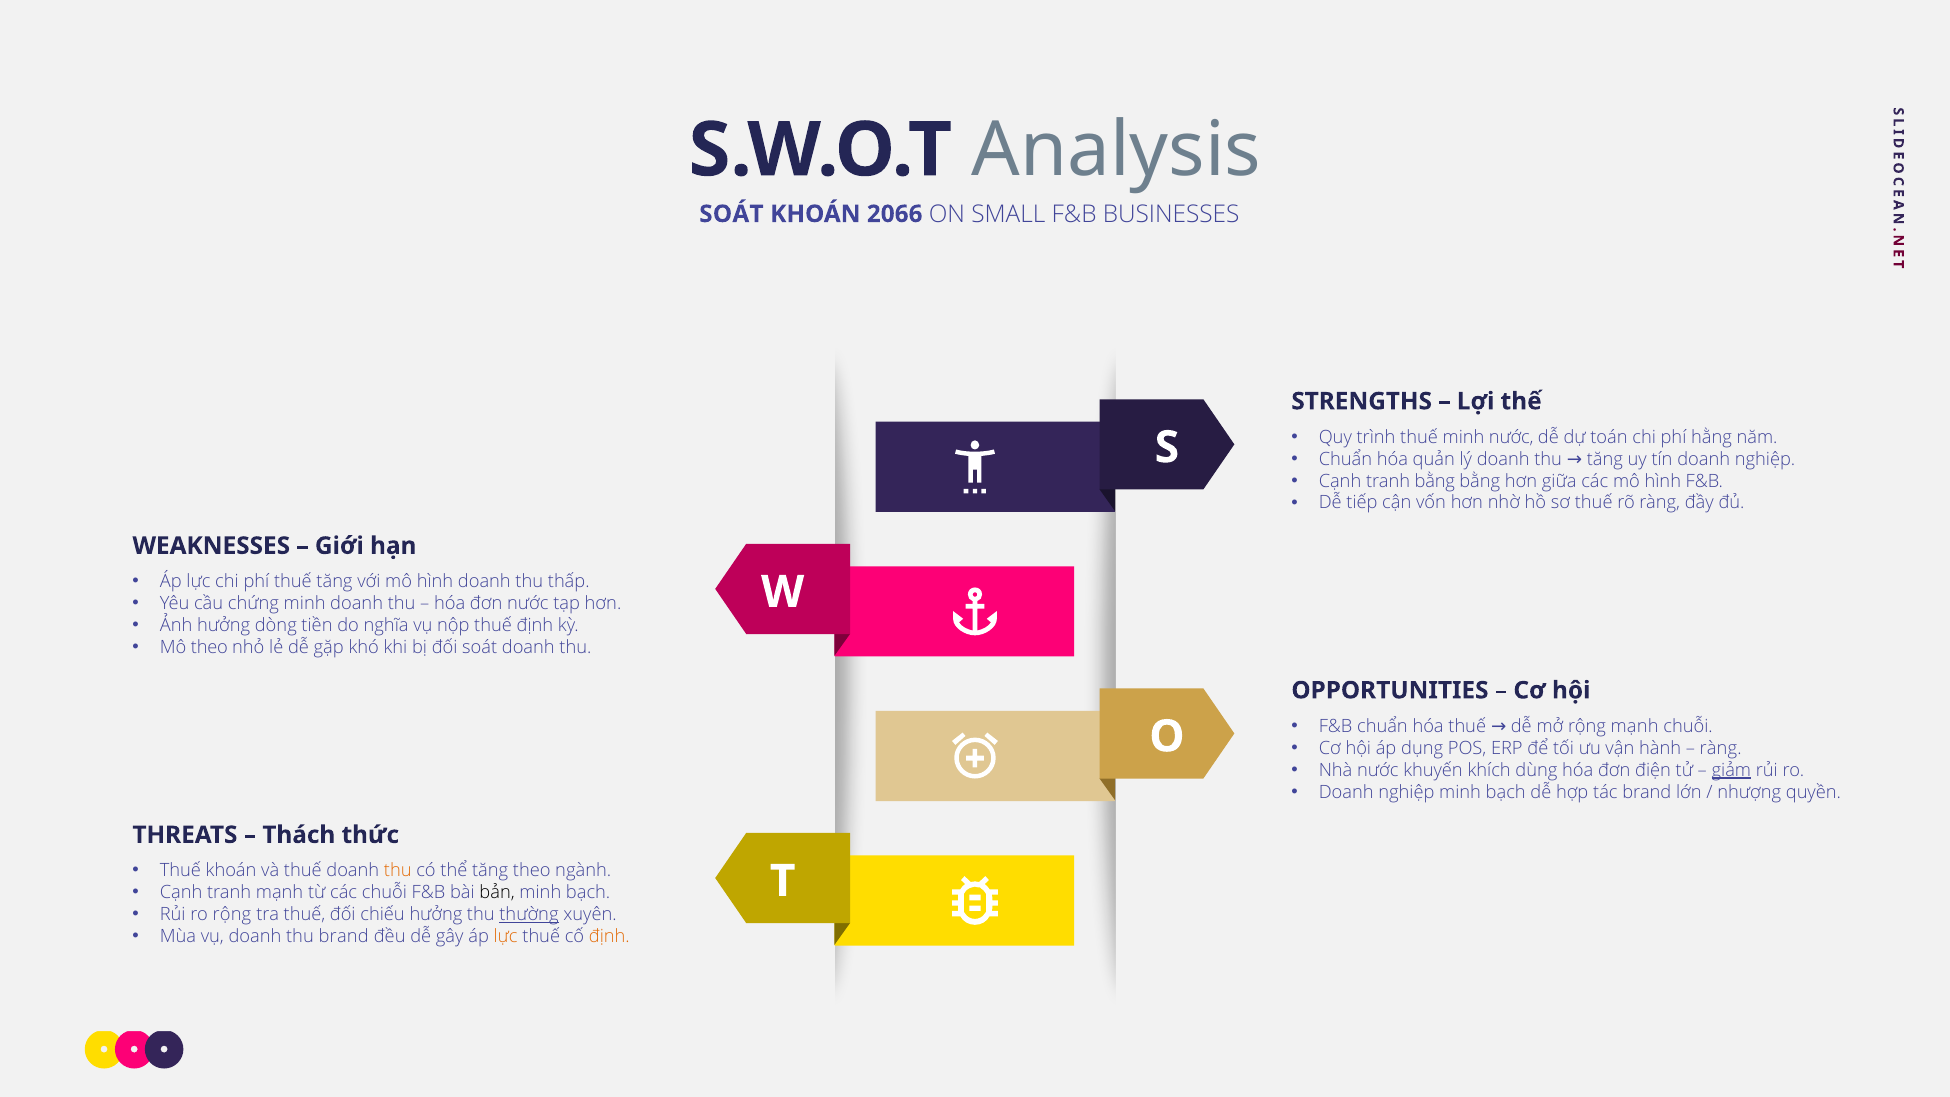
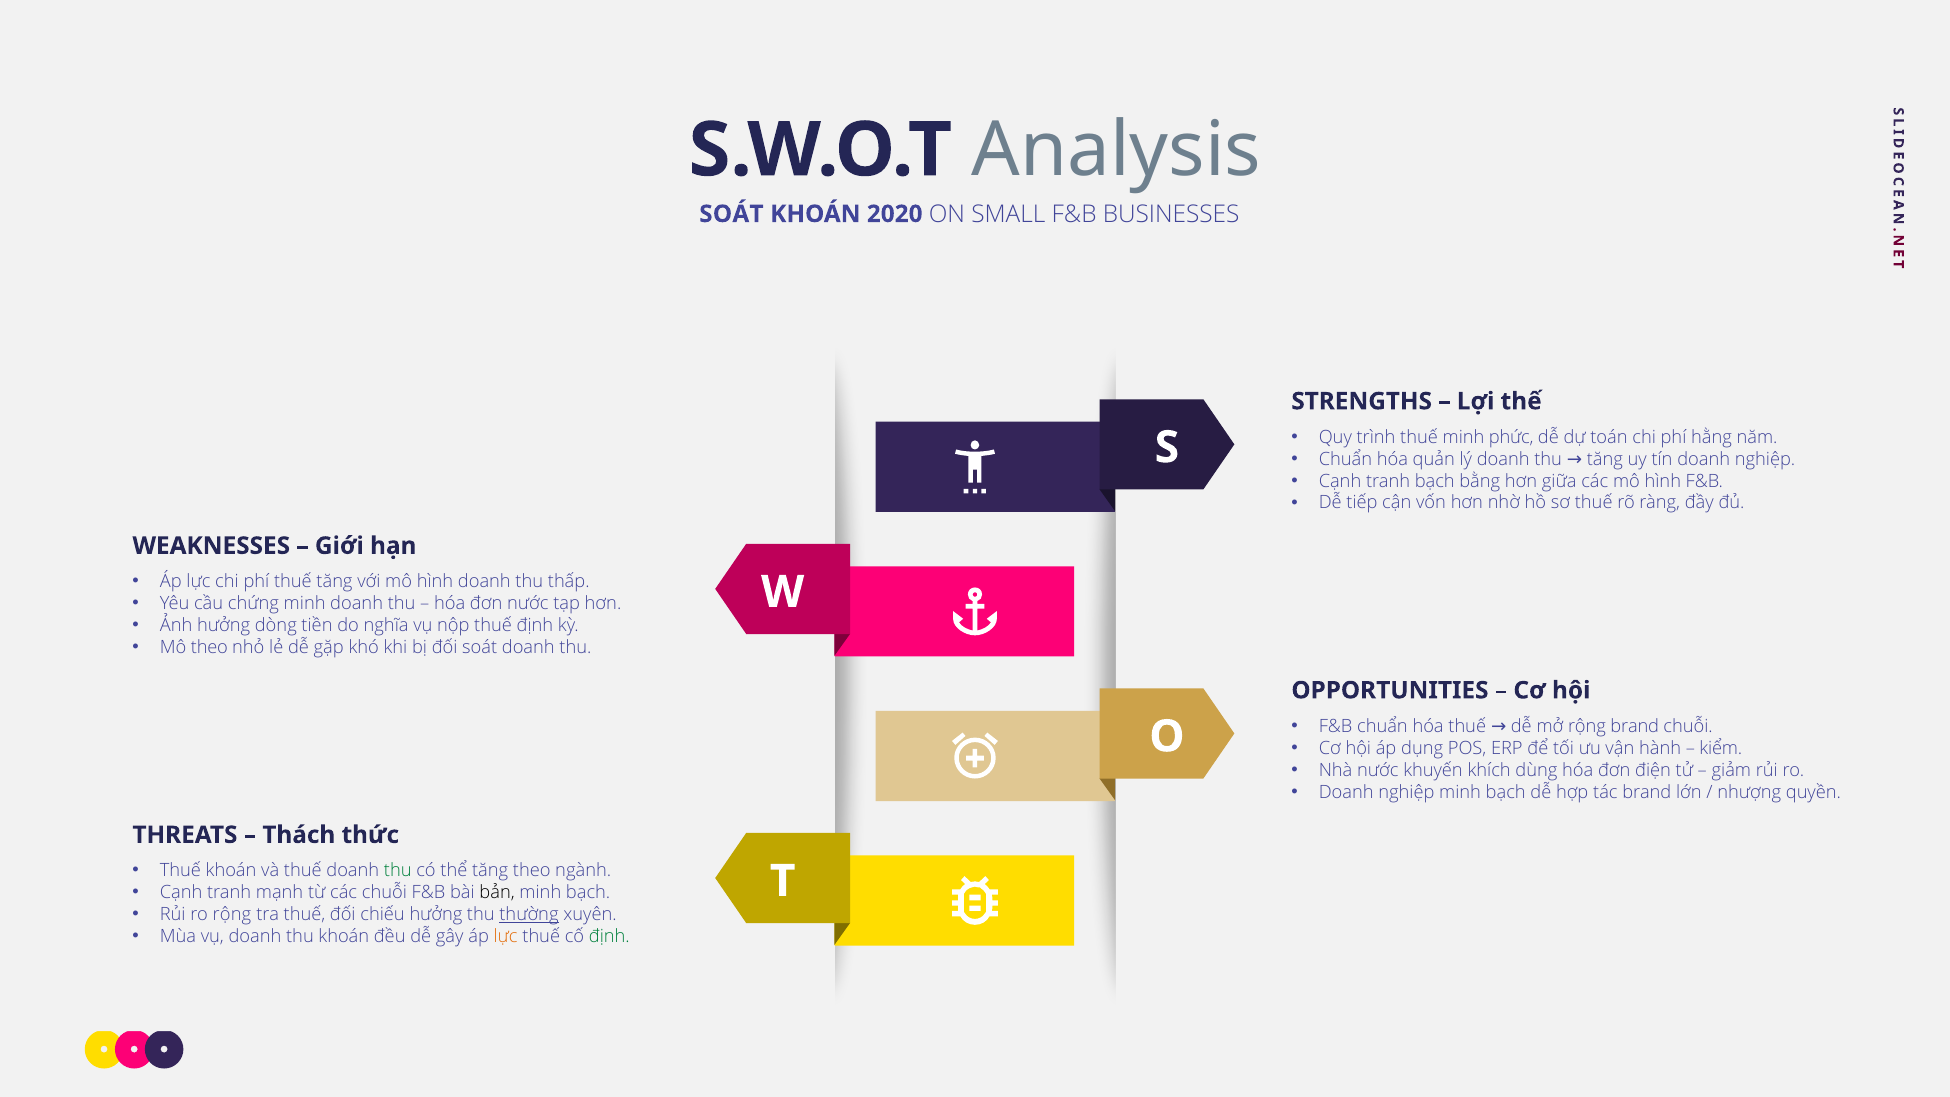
2066: 2066 -> 2020 (895, 214)
minh nước: nước -> phức (1511, 437)
tranh bằng: bằng -> bạch (1435, 481)
rộng mạnh: mạnh -> brand (1635, 726)
ràng: ràng -> kiểm (1721, 748)
giảm underline: present -> none (1731, 770)
thu colour: orange -> green (398, 871)
thu brand: brand -> khoán (344, 937)
định colour: orange -> green (609, 937)
